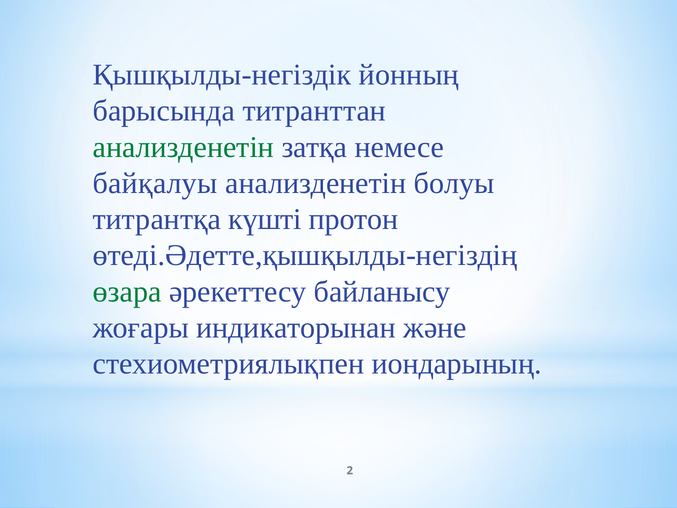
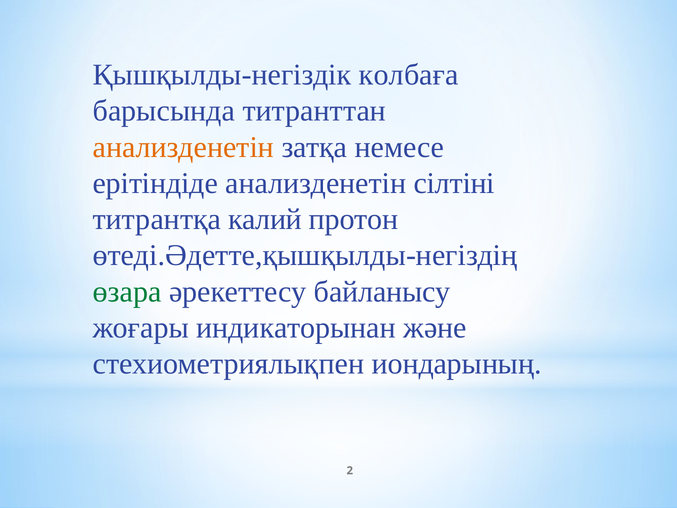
йонның: йонның -> колбаға (409, 75)
анализденетін colour: green -> orange (183, 147)
байқалуы: байқалуы -> ерітіндіде (155, 183)
болуы: болуы -> сілтіні (454, 183)
күшті: күшті -> калий (265, 219)
